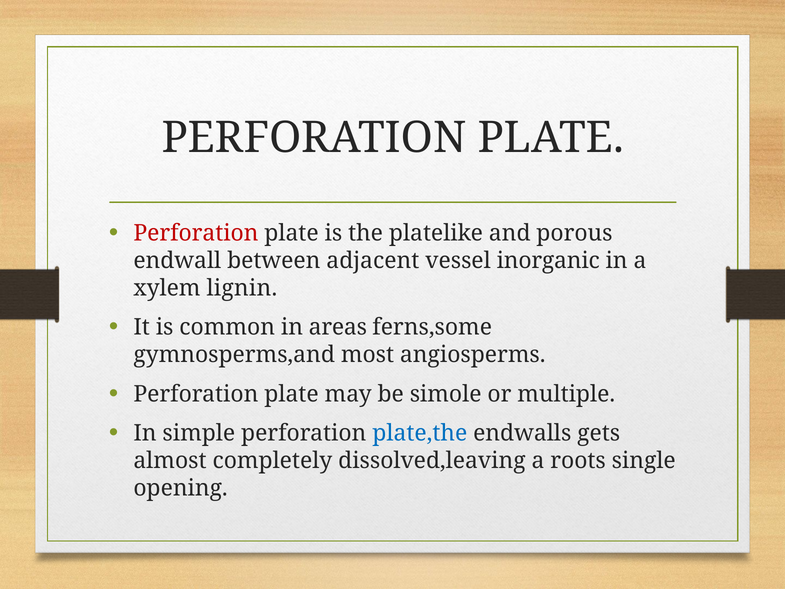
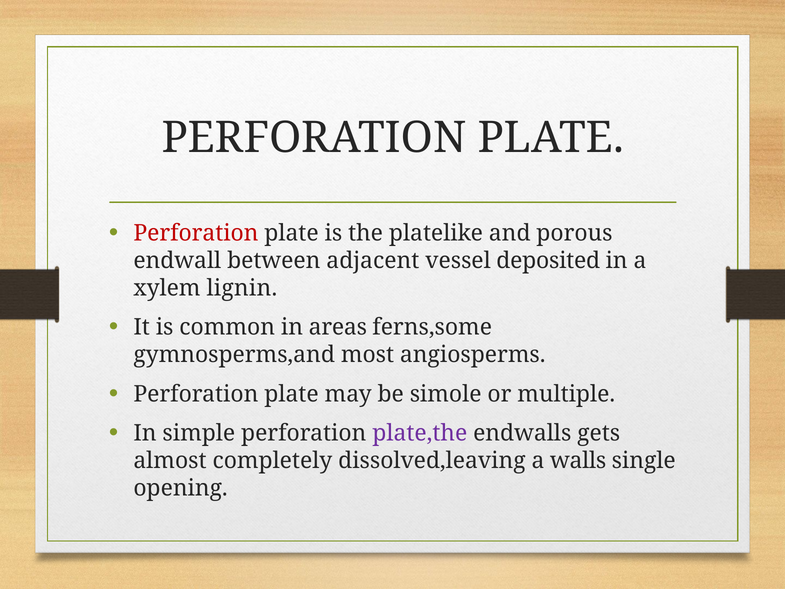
inorganic: inorganic -> deposited (548, 261)
plate,the colour: blue -> purple (420, 433)
roots: roots -> walls (578, 461)
